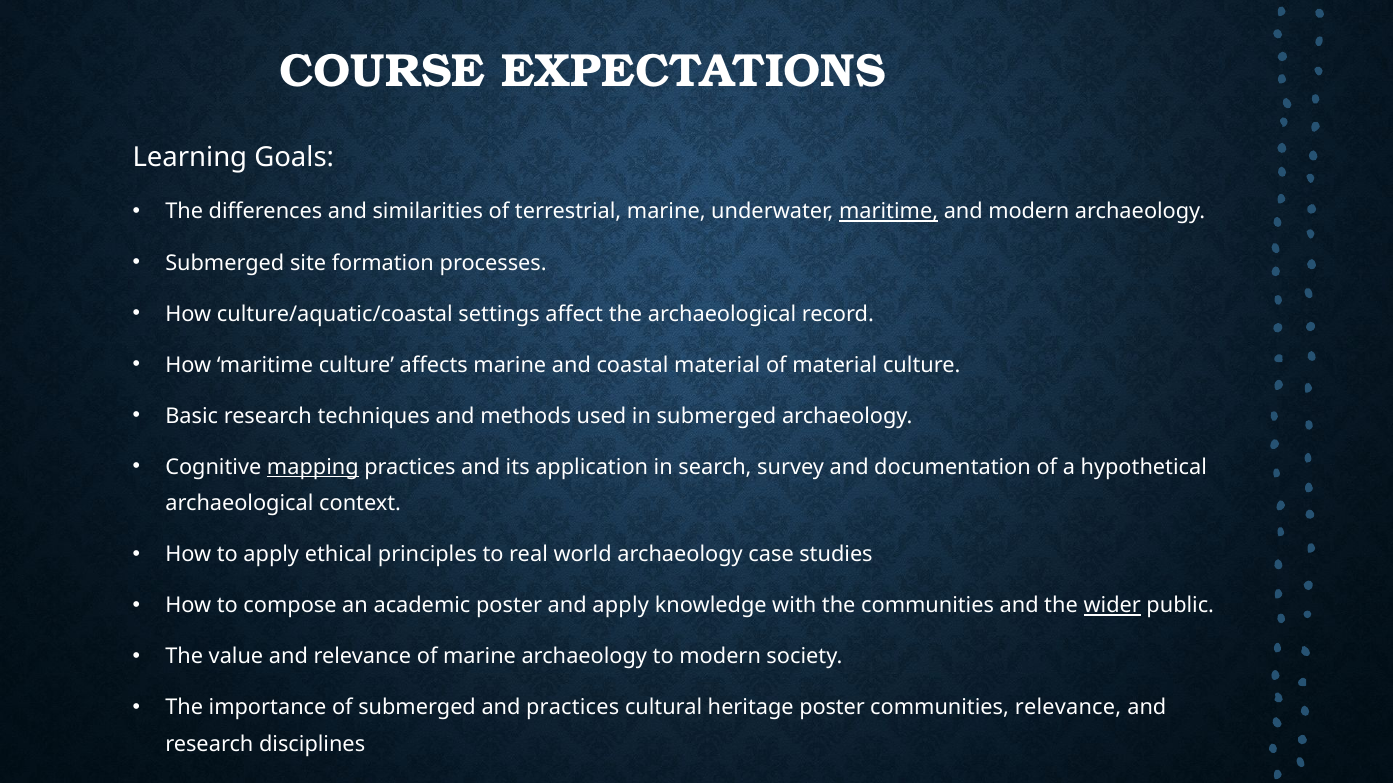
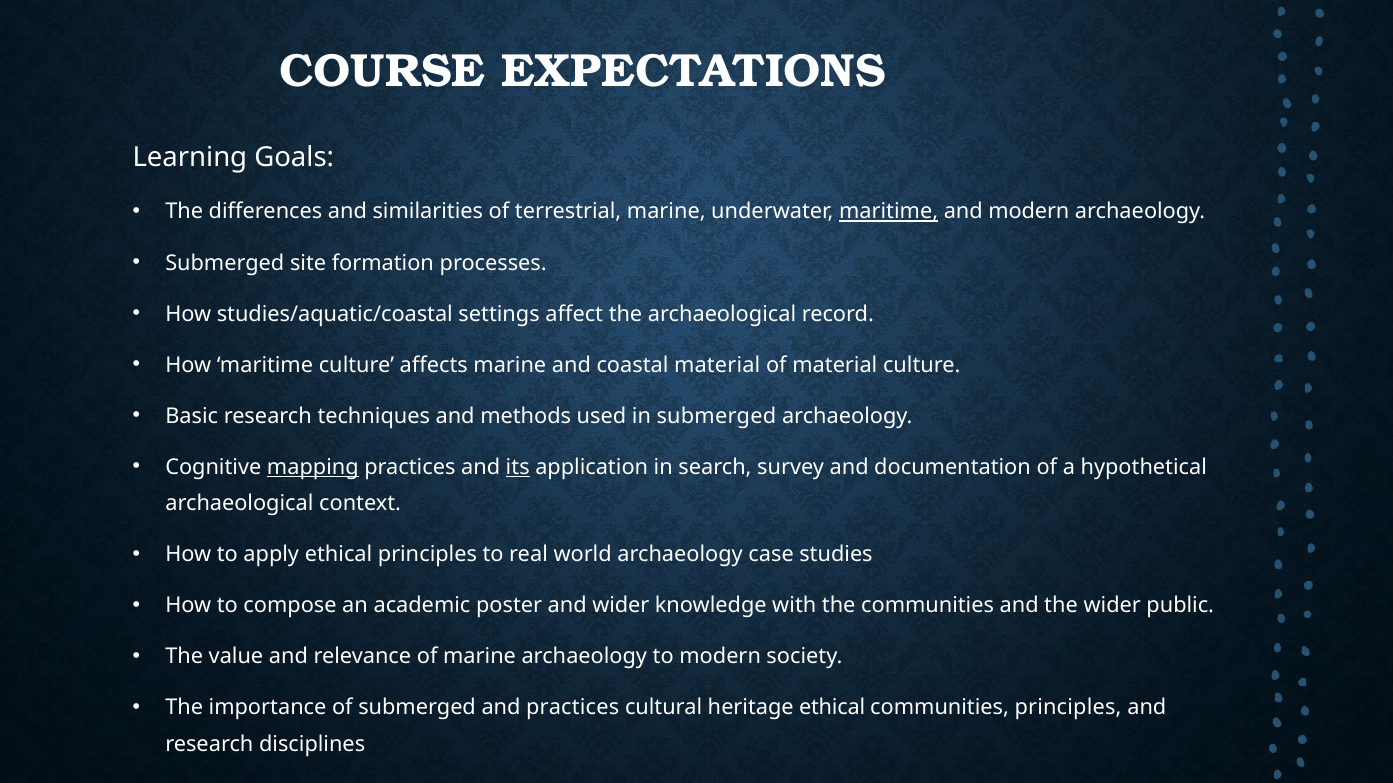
culture/aquatic/coastal: culture/aquatic/coastal -> studies/aquatic/coastal (335, 314)
its underline: none -> present (518, 467)
and apply: apply -> wider (621, 606)
wider underline: present -> none (1112, 606)
heritage poster: poster -> ethical (832, 708)
communities relevance: relevance -> principles (1068, 708)
